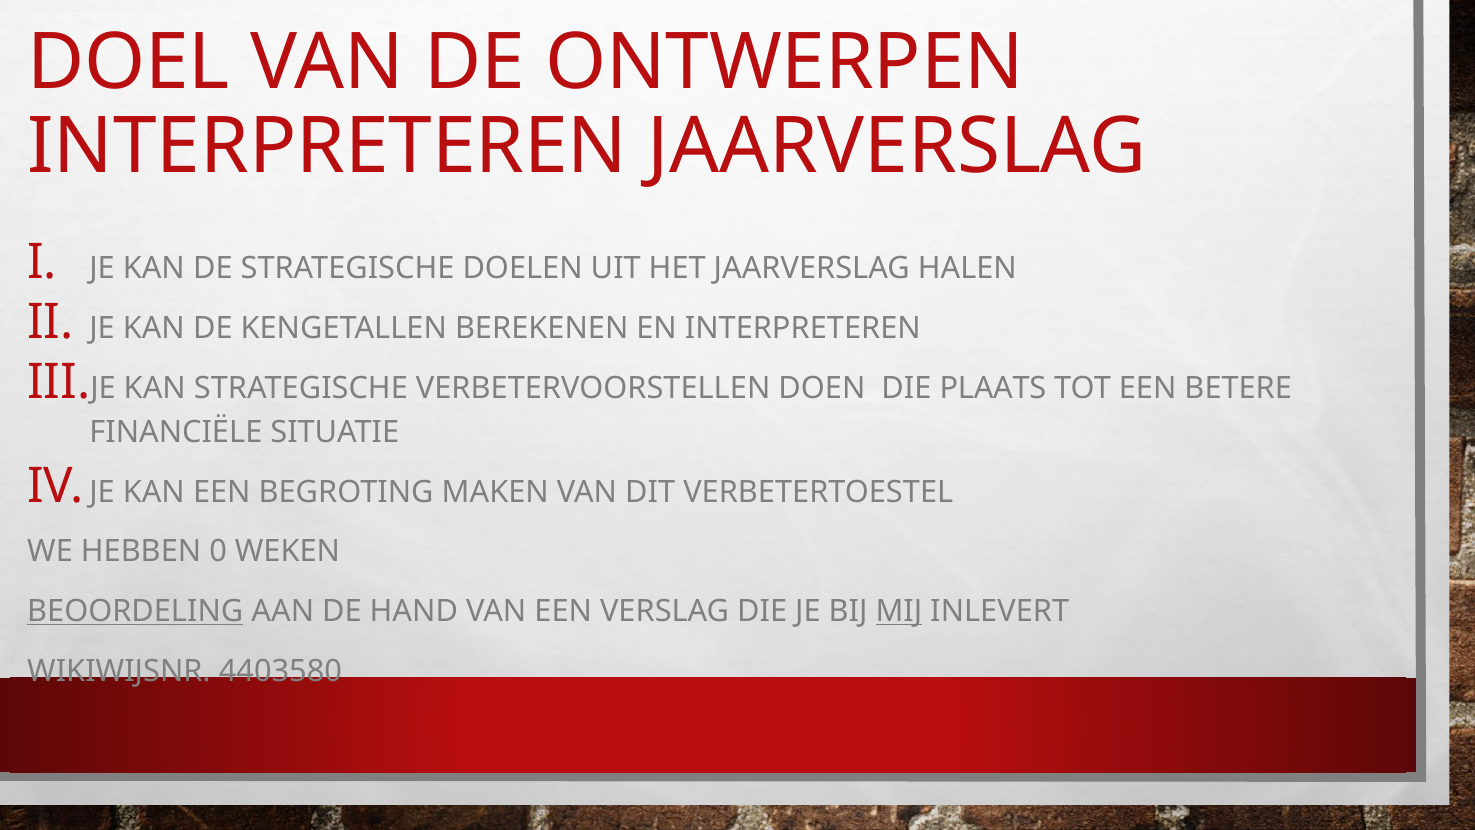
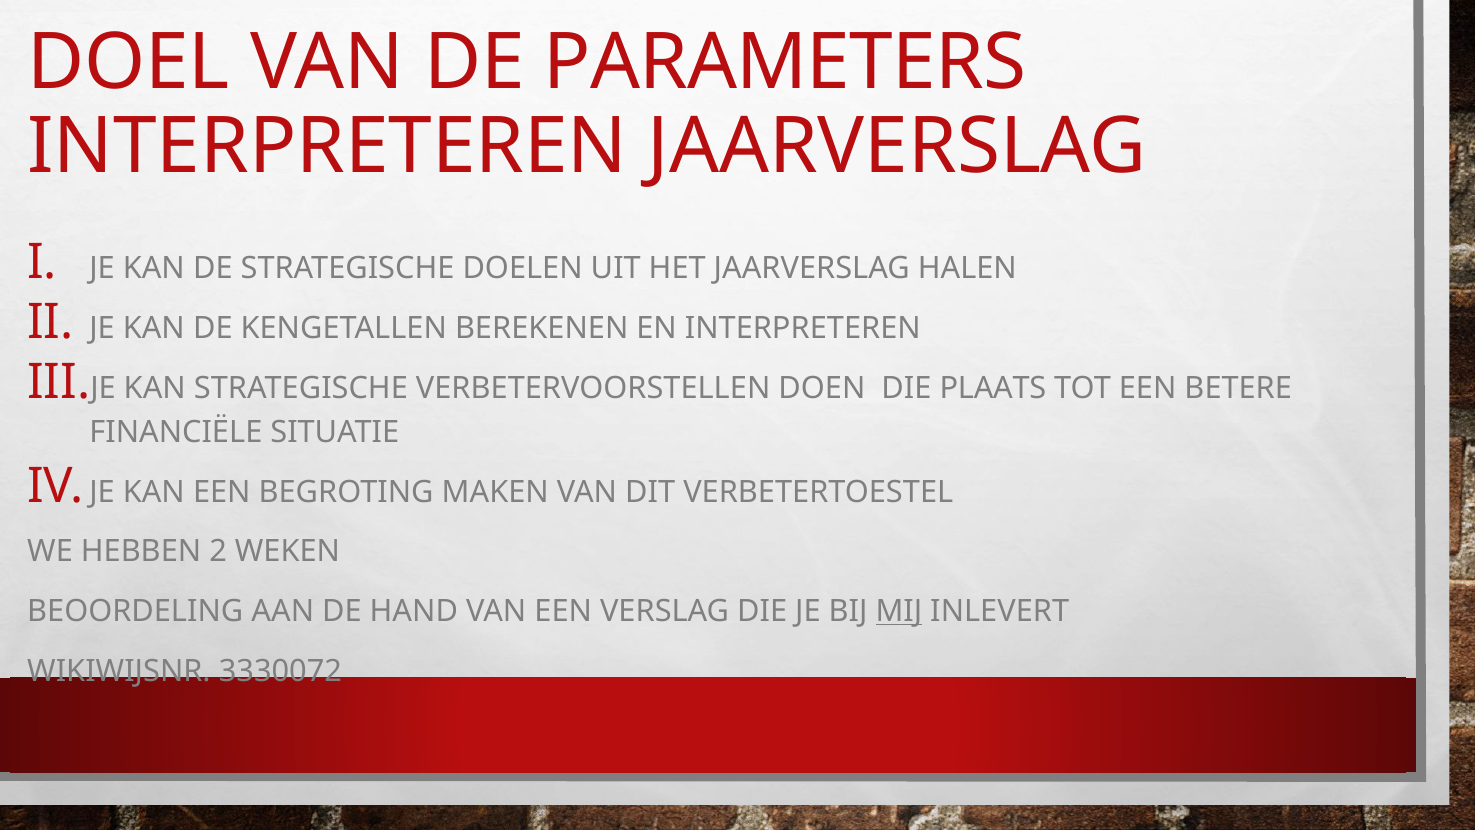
ONTWERPEN: ONTWERPEN -> PARAMETERS (785, 62)
0: 0 -> 2 (218, 551)
BEOORDELING underline: present -> none (135, 611)
4403580: 4403580 -> 3330072 (280, 671)
